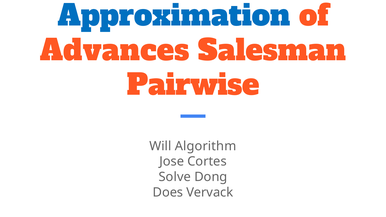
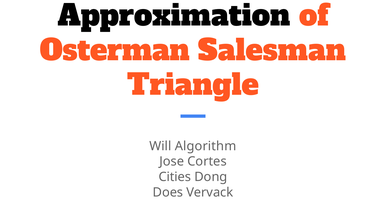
Approximation colour: blue -> black (174, 16)
Advances: Advances -> Osterman (115, 51)
Pairwise: Pairwise -> Triangle (193, 85)
Solve: Solve -> Cities (175, 177)
